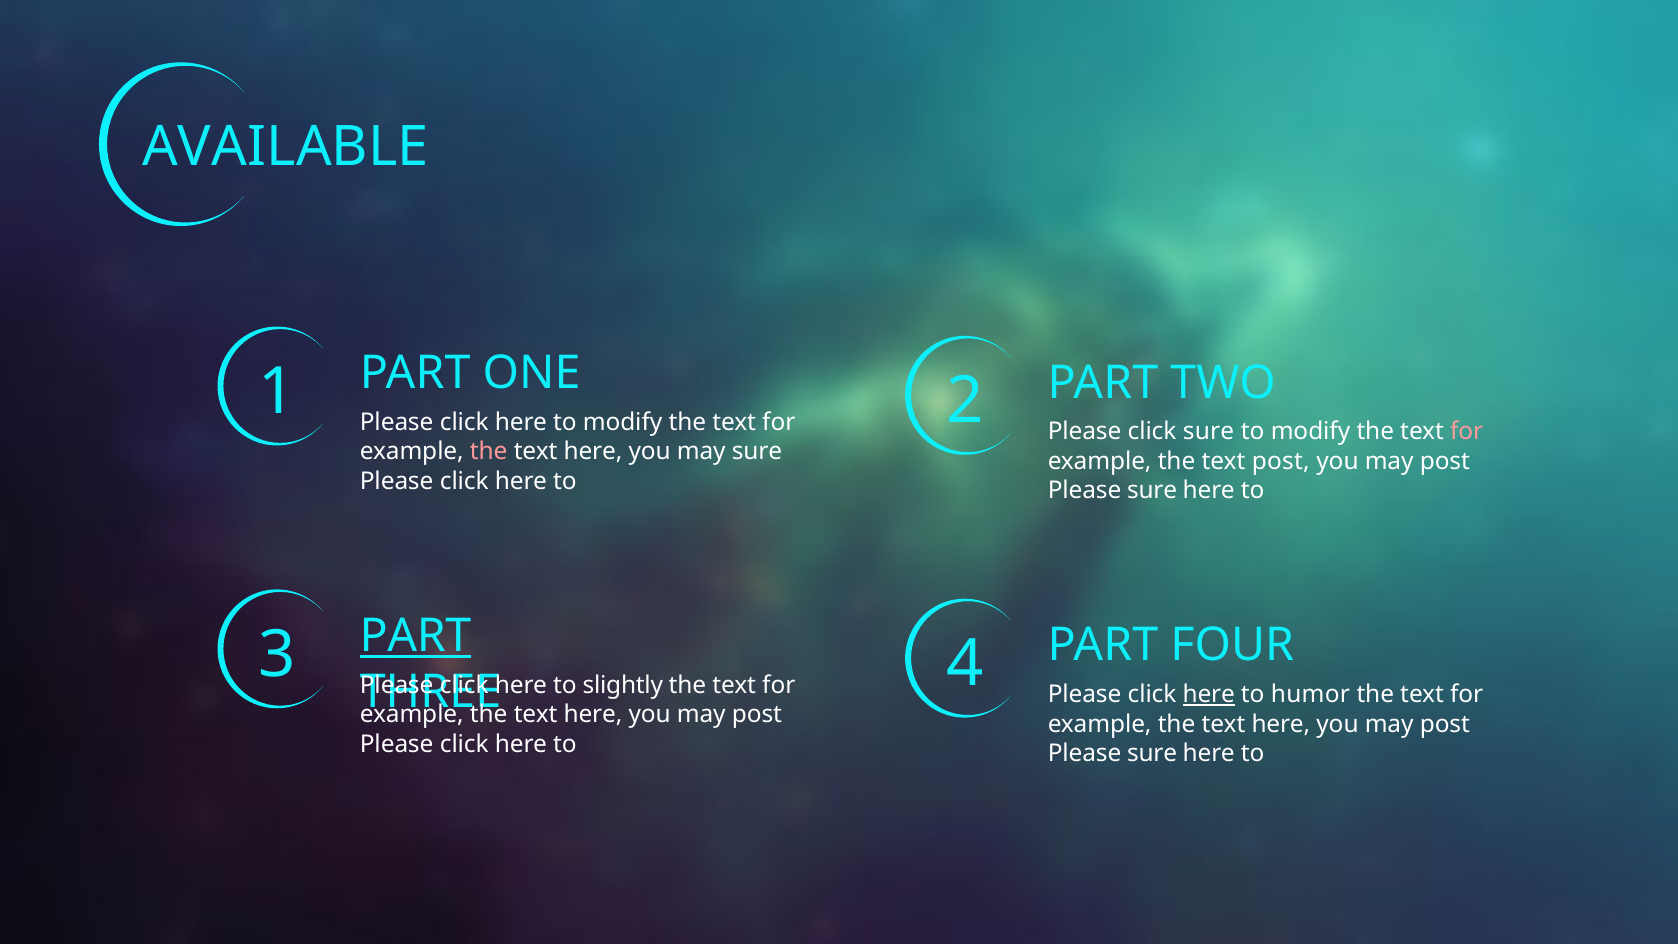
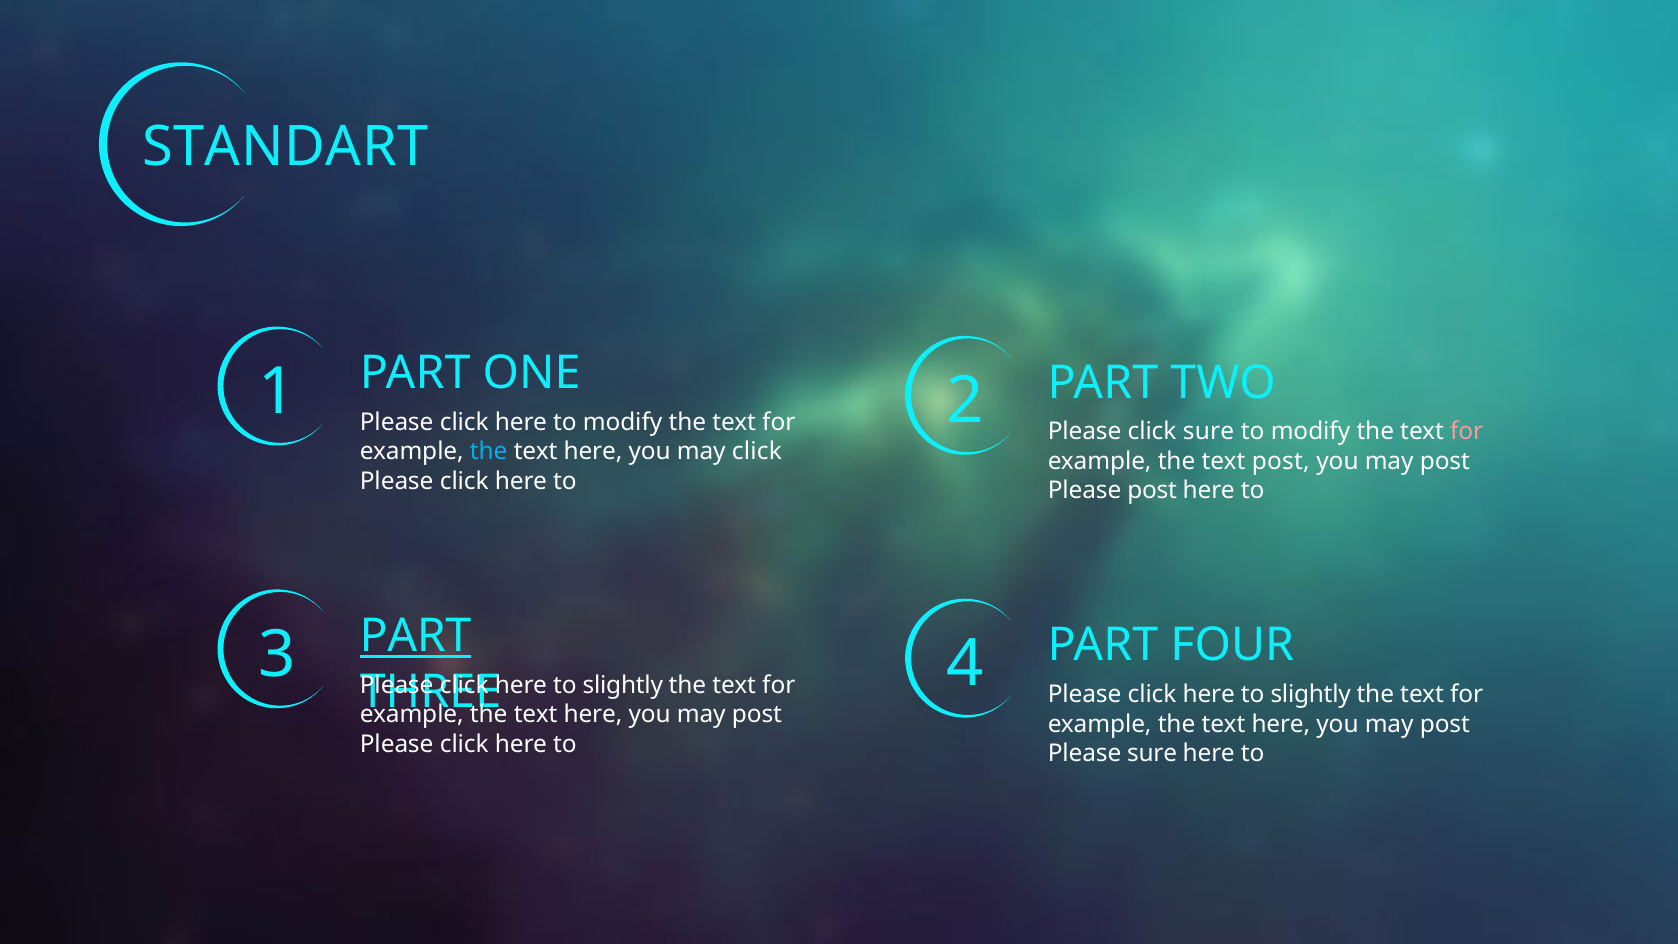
AVAILABLE: AVAILABLE -> STANDART (285, 147)
the colour: pink -> light blue (489, 452)
may sure: sure -> click (757, 452)
sure: sure -> post (1152, 491)
here underline: present -> none (1209, 695)
humor: humor -> slightly (1311, 695)
